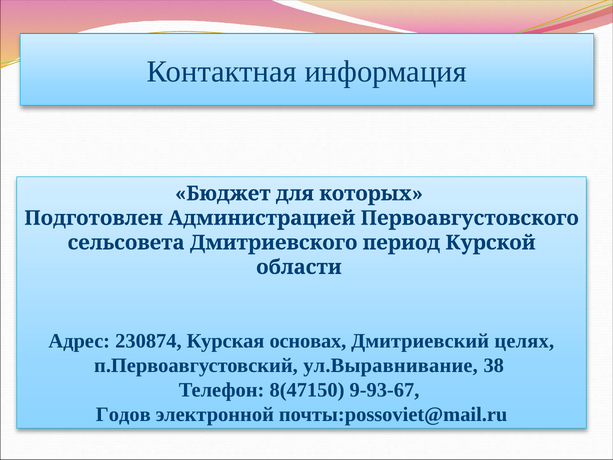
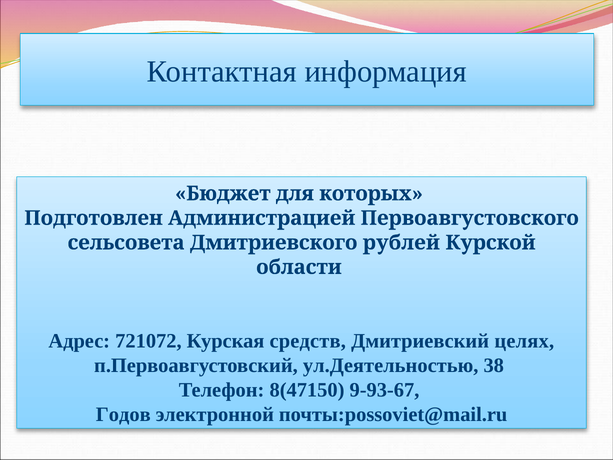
период: период -> рублей (401, 243)
230874: 230874 -> 721072 (148, 341)
основах: основах -> средств (308, 341)
ул.Выравнивание: ул.Выравнивание -> ул.Деятельностью (391, 365)
